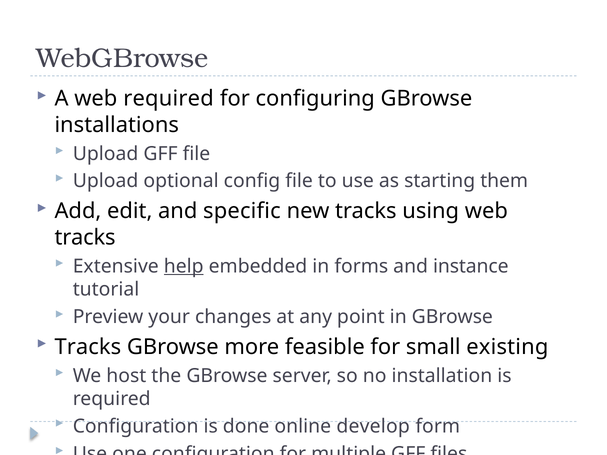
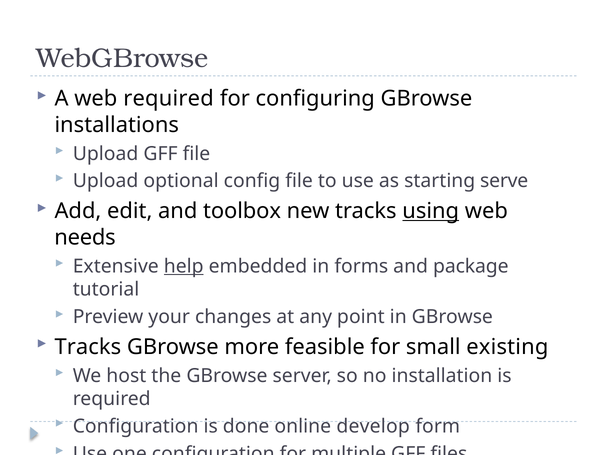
them: them -> serve (504, 181)
specific: specific -> toolbox (242, 211)
using underline: none -> present (431, 211)
tracks: tracks -> needs (85, 238)
instance: instance -> package (471, 266)
